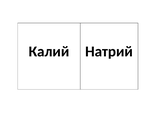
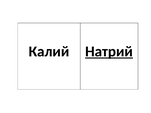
Натрий underline: none -> present (109, 52)
